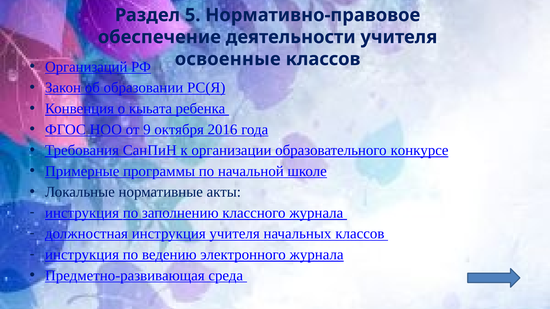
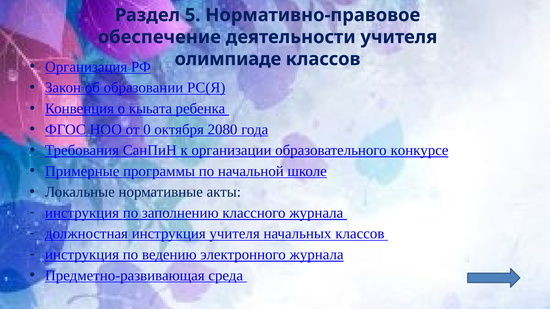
освоенные: освоенные -> олимпиаде (228, 59)
Организаций: Организаций -> Организация (86, 67)
9: 9 -> 0 (147, 130)
2016: 2016 -> 2080 (223, 130)
